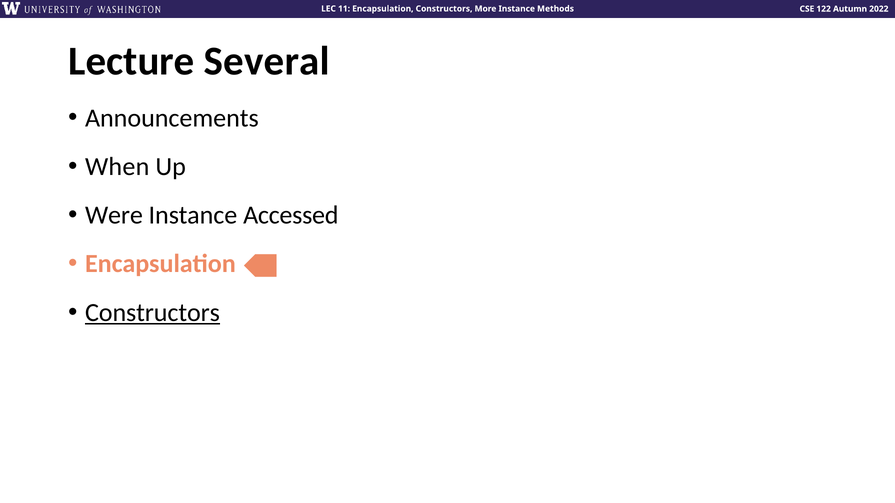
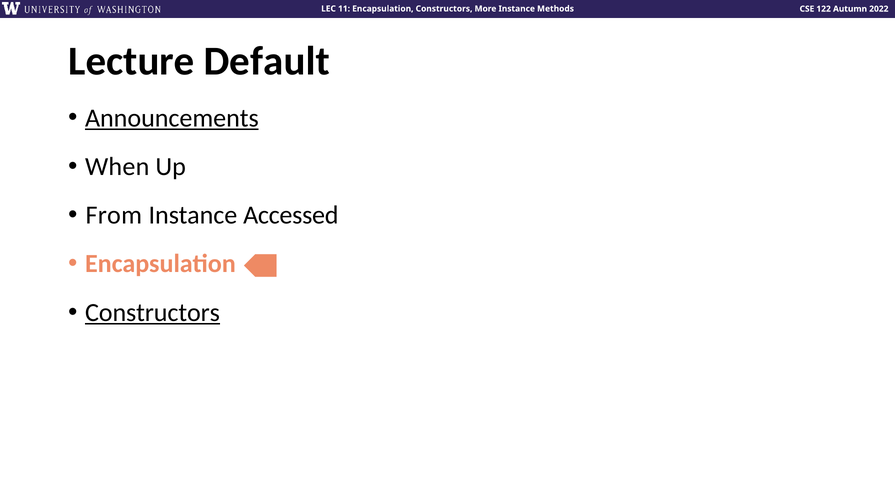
Several: Several -> Default (267, 61)
Announcements underline: none -> present (172, 118)
Were: Were -> From (114, 215)
